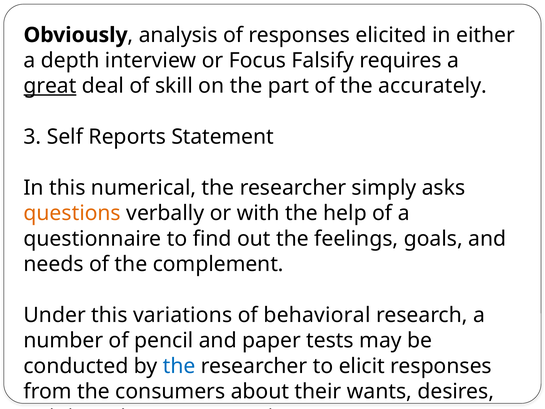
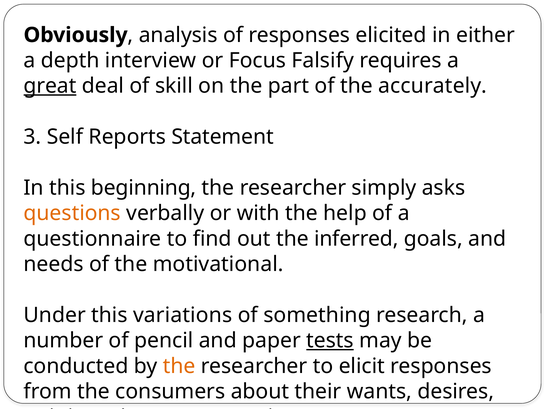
numerical: numerical -> beginning (144, 188)
feelings: feelings -> inferred (356, 239)
complement: complement -> motivational (218, 264)
behavioral: behavioral -> something (317, 315)
tests underline: none -> present (330, 340)
the colour: blue -> orange (179, 366)
